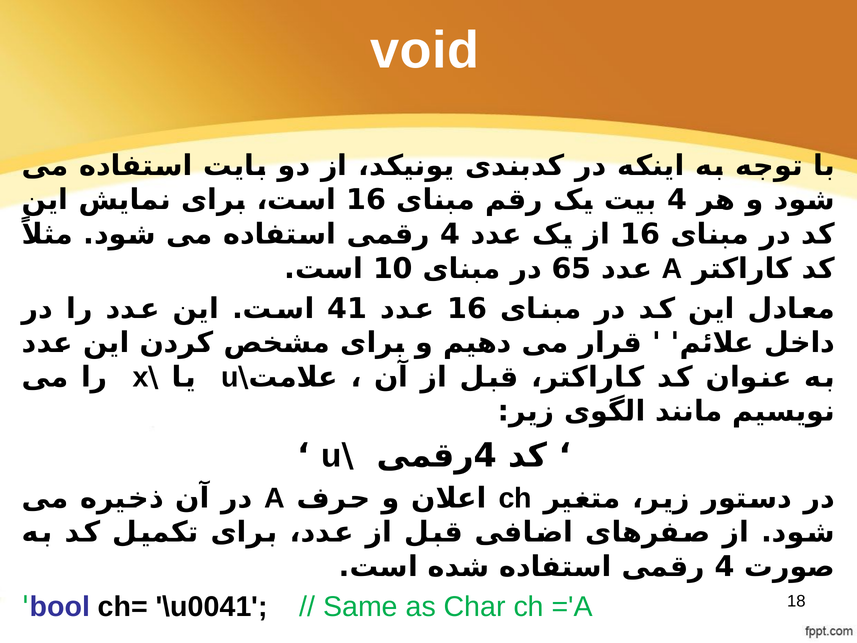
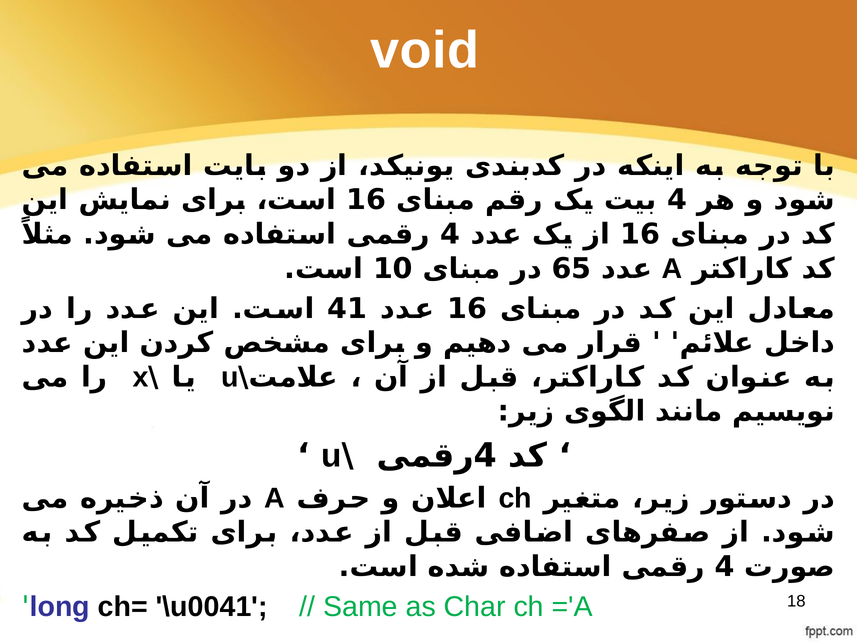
bool: bool -> long (60, 607)
